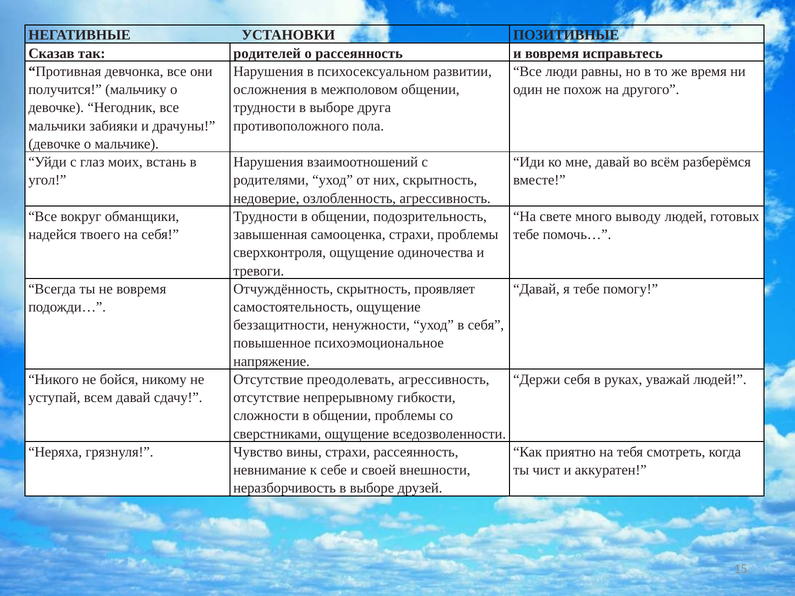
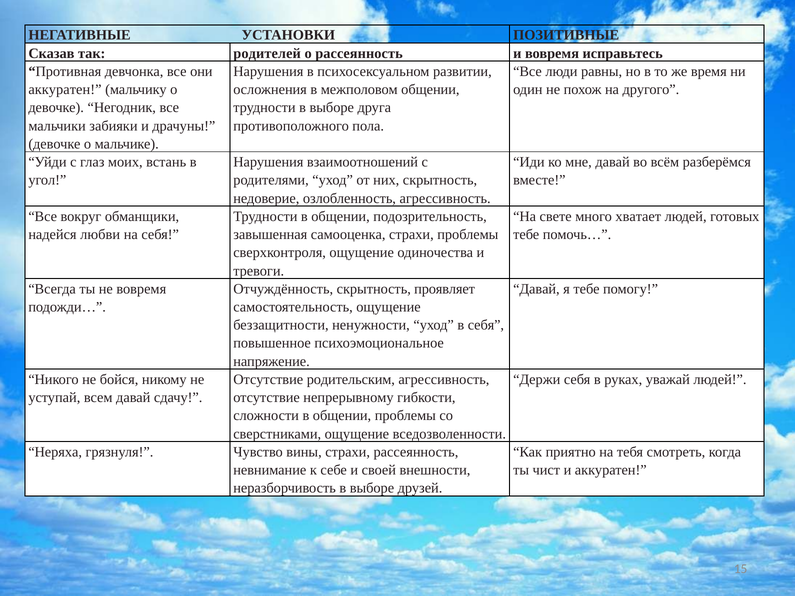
получится: получится -> аккуратен (65, 90)
выводу: выводу -> хватает (638, 217)
твоего: твоего -> любви (100, 235)
преодолевать: преодолевать -> родительским (351, 380)
